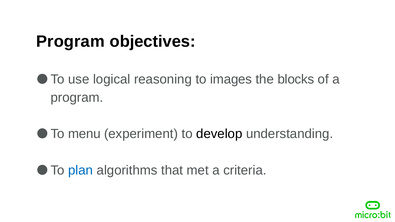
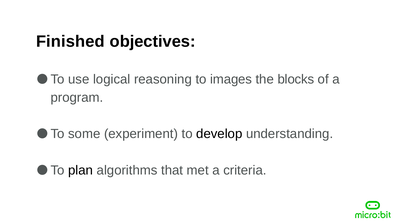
Program: Program -> Finished (70, 41)
menu: menu -> some (84, 134)
plan colour: blue -> black (81, 170)
